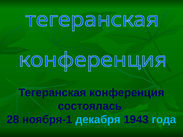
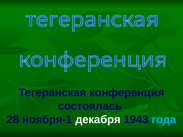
декабря colour: light blue -> white (98, 120)
